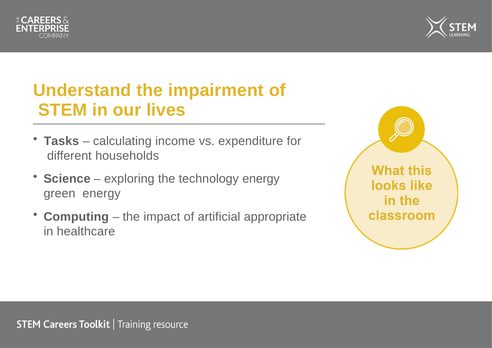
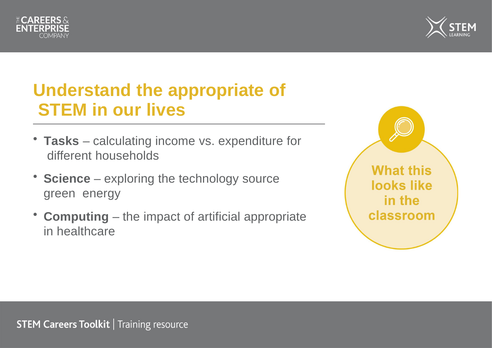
the impairment: impairment -> appropriate (216, 90)
technology energy: energy -> source (261, 179)
